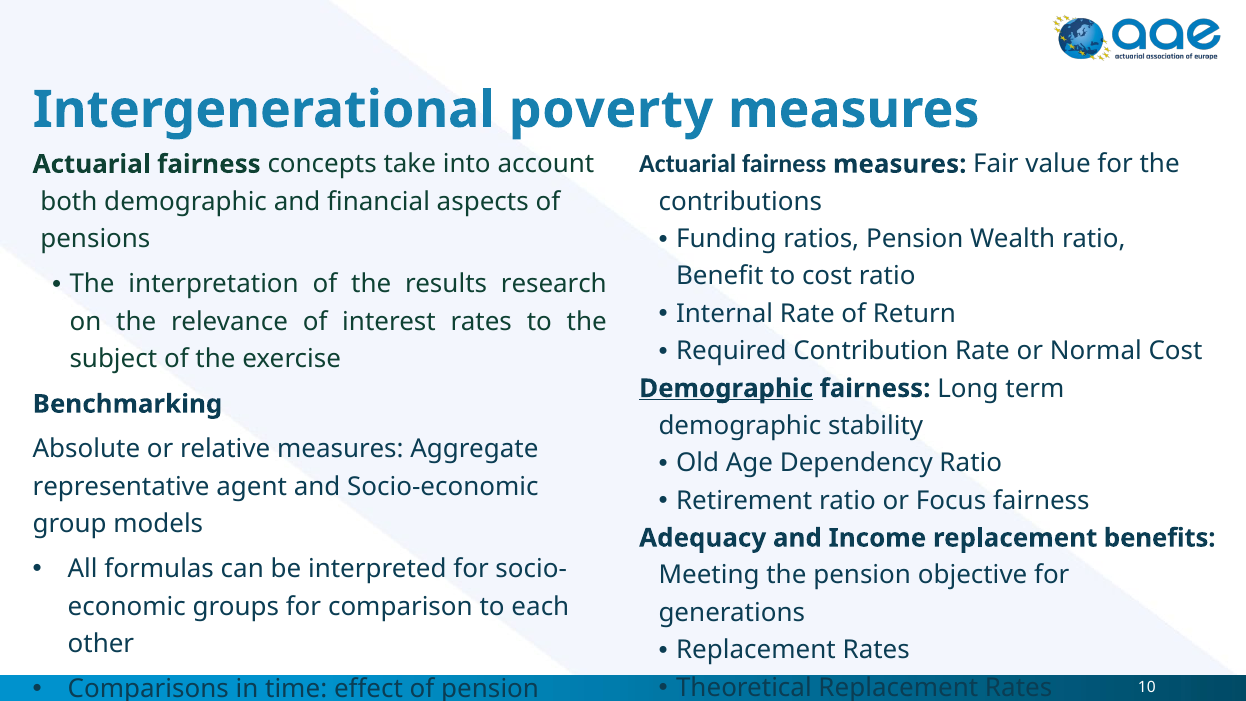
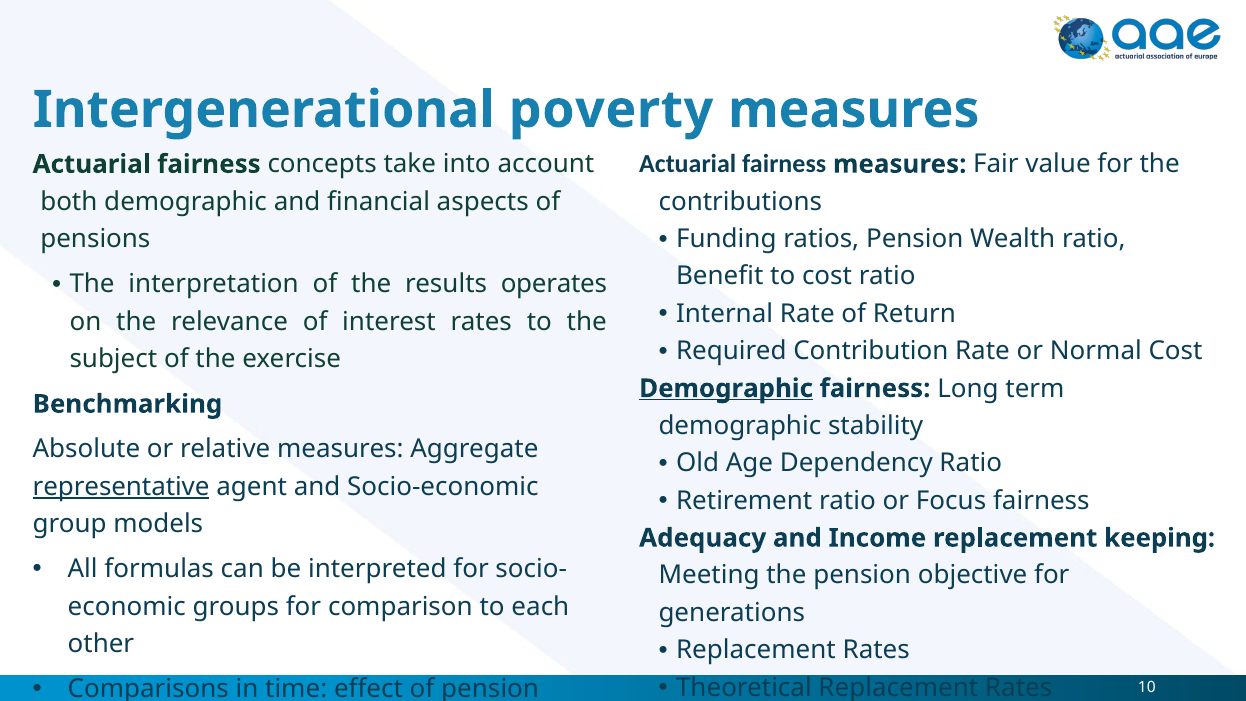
research: research -> operates (554, 284)
representative underline: none -> present (121, 487)
benefits: benefits -> keeping (1160, 538)
